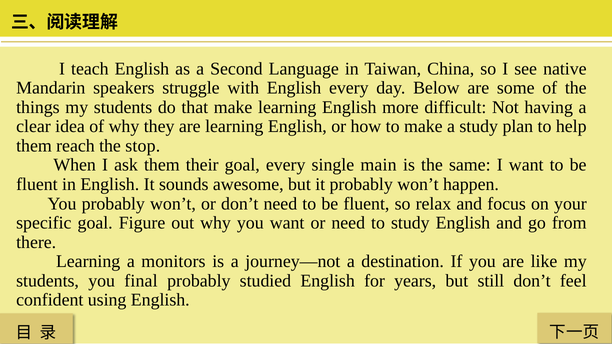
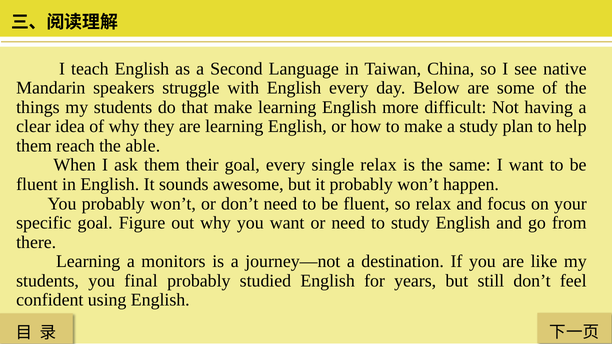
stop: stop -> able (143, 146)
single main: main -> relax (379, 165)
